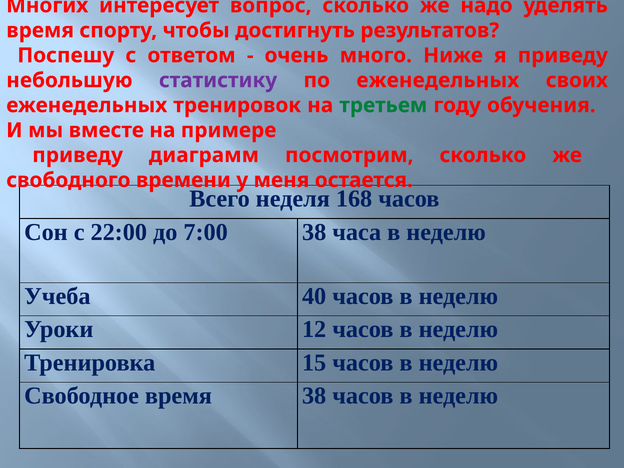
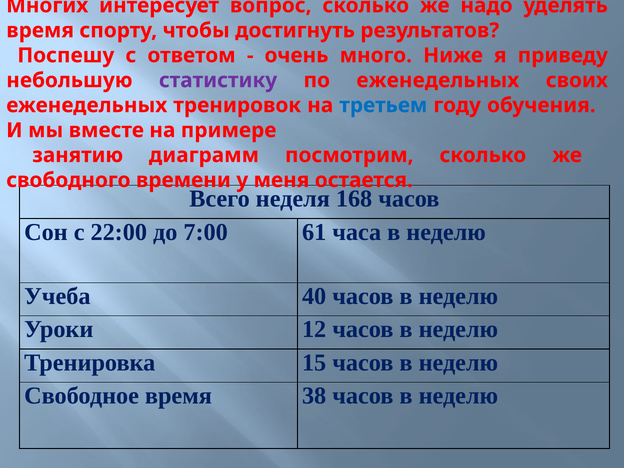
третьем colour: green -> blue (383, 105)
приведу: приведу -> занятию (78, 155)
7:00 38: 38 -> 61 (314, 232)
